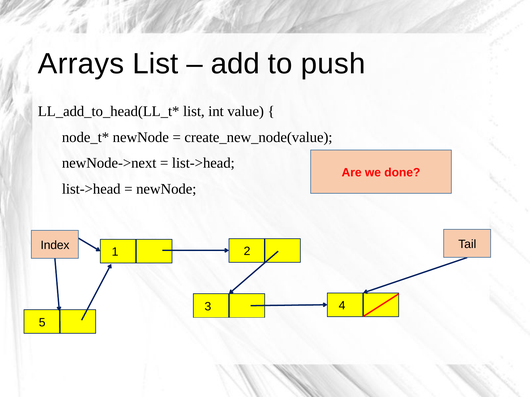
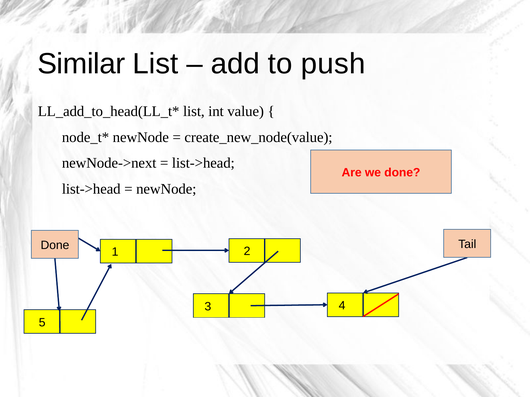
Arrays: Arrays -> Similar (81, 64)
Index: Index -> Done (55, 245)
